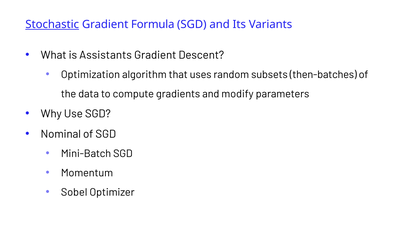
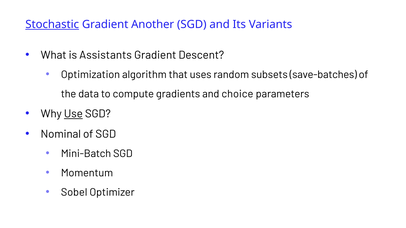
Formula: Formula -> Another (153, 25)
then-batches: then-batches -> save-batches (323, 75)
modify: modify -> choice (237, 94)
Use underline: none -> present (73, 114)
